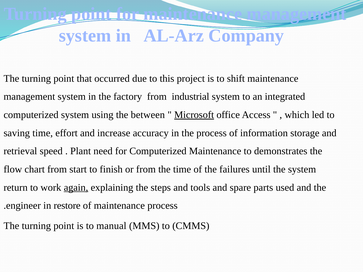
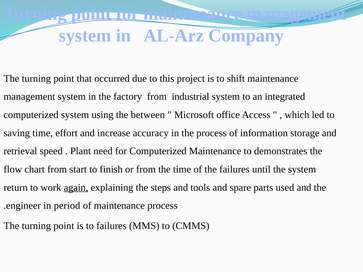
Microsoft underline: present -> none (194, 115)
restore: restore -> period (67, 206)
to manual: manual -> failures (111, 226)
